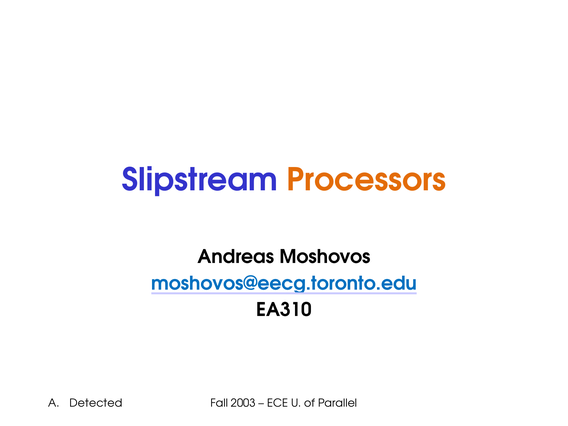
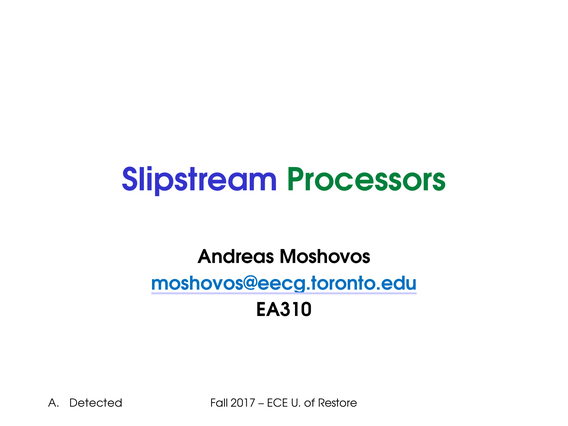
Processors colour: orange -> green (366, 180)
2003: 2003 -> 2017 (243, 403)
Parallel: Parallel -> Restore (338, 403)
